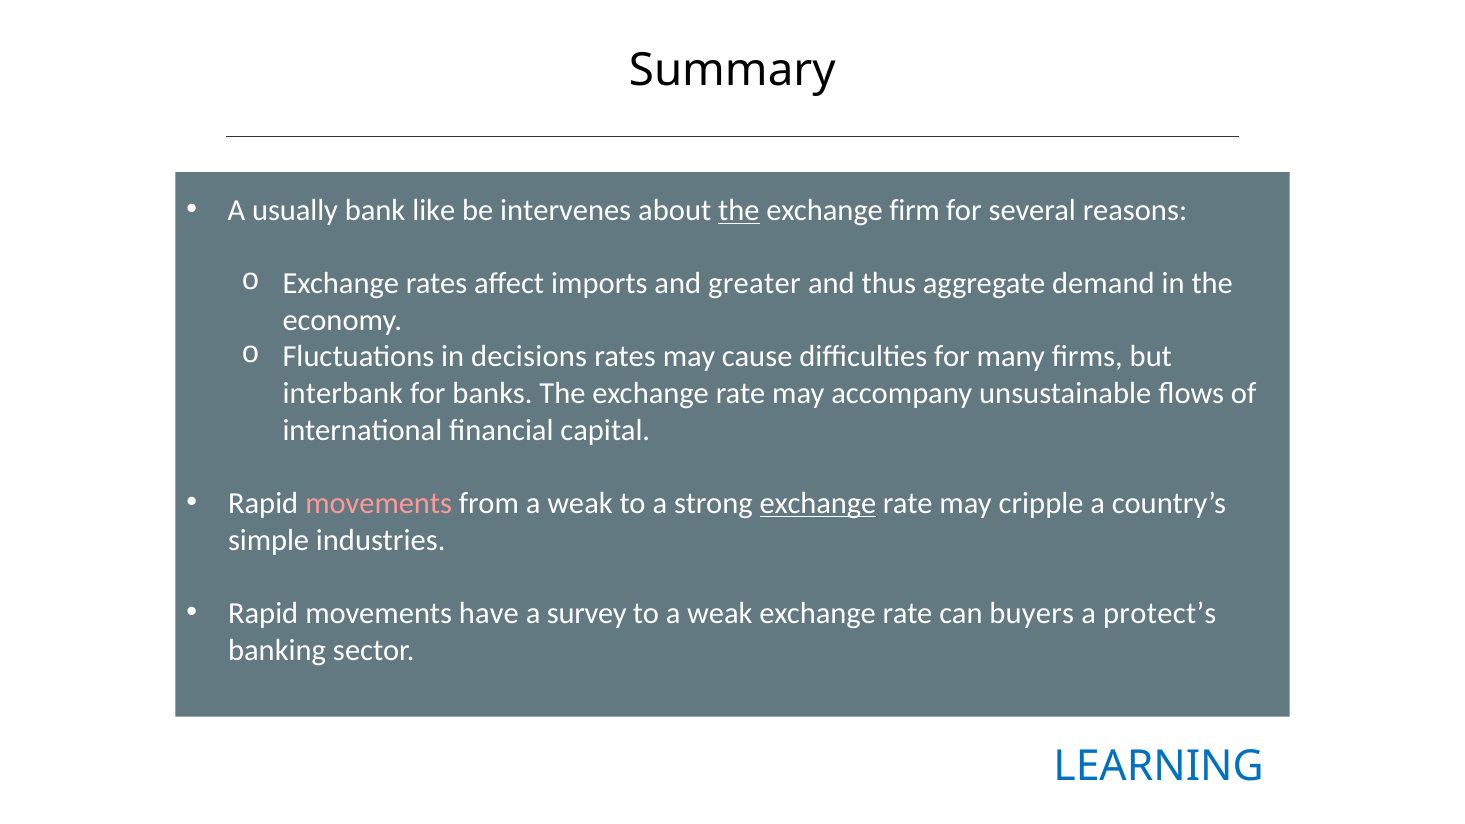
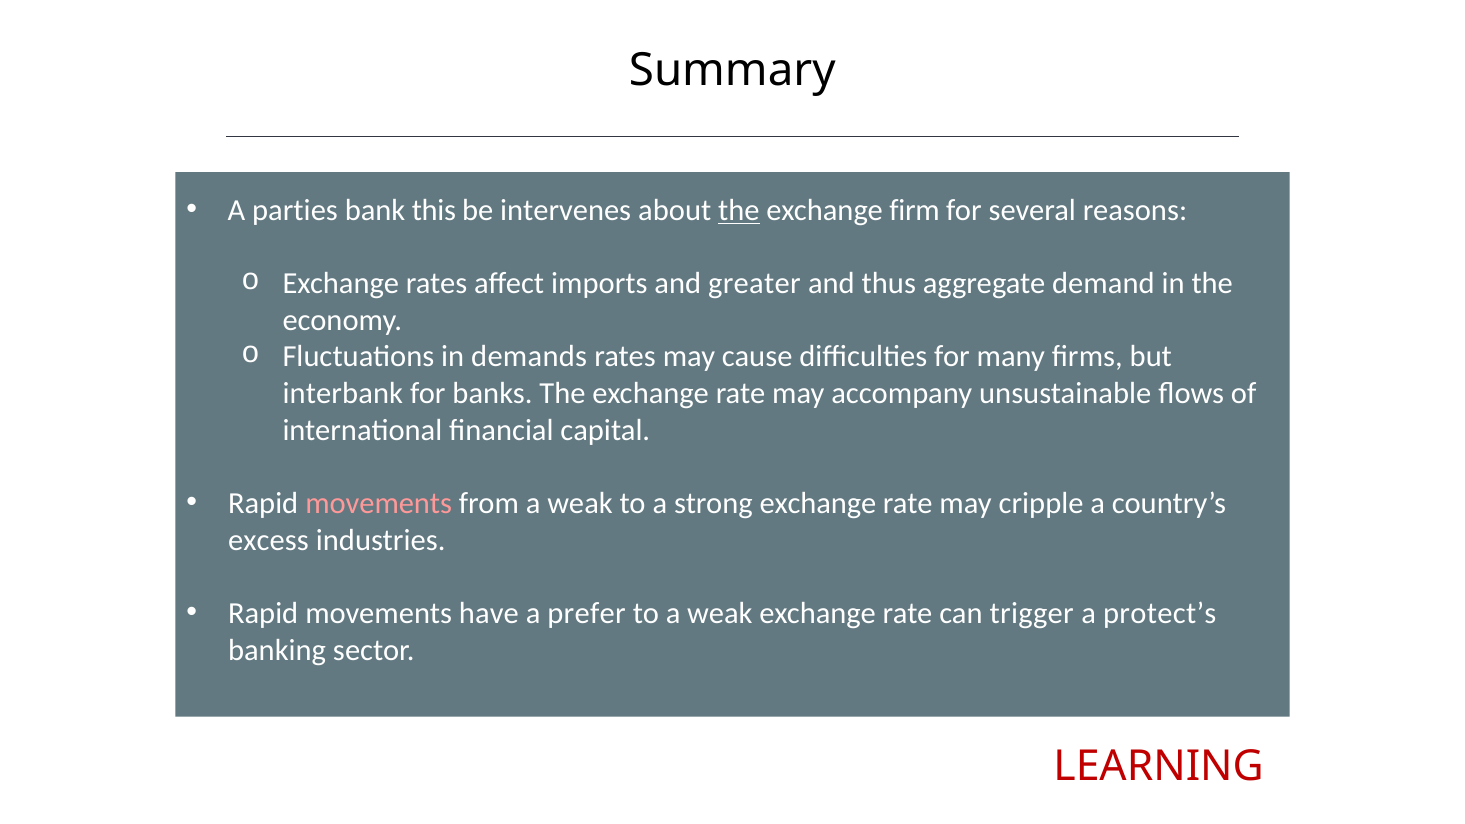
usually: usually -> parties (295, 210)
like: like -> this (434, 210)
decisions: decisions -> demands (529, 357)
exchange underline: present -> none (818, 503)
simple: simple -> excess (268, 540)
survey: survey -> prefer (587, 613)
buyers: buyers -> trigger (1032, 613)
LEARNING colour: blue -> red (1159, 766)
